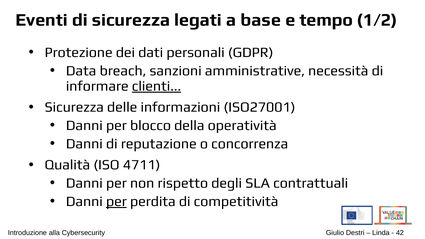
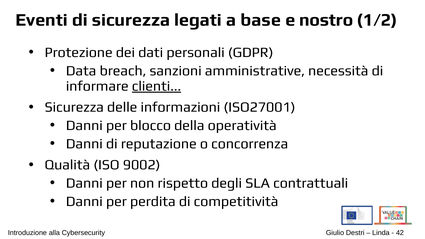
tempo: tempo -> nostro (326, 20)
4711: 4711 -> 9002 (142, 165)
per underline: present -> none (116, 201)
